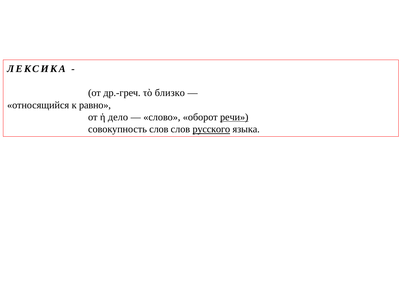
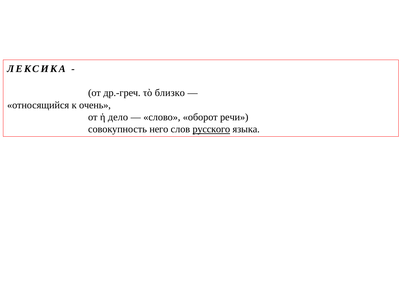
равно: равно -> очень (95, 105)
речи underline: present -> none (234, 117)
совокупность слов: слов -> него (159, 130)
